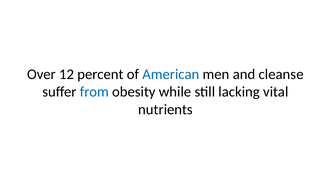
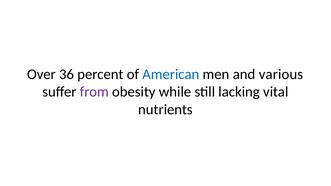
12: 12 -> 36 (67, 74)
cleanse: cleanse -> various (281, 74)
from colour: blue -> purple (94, 92)
